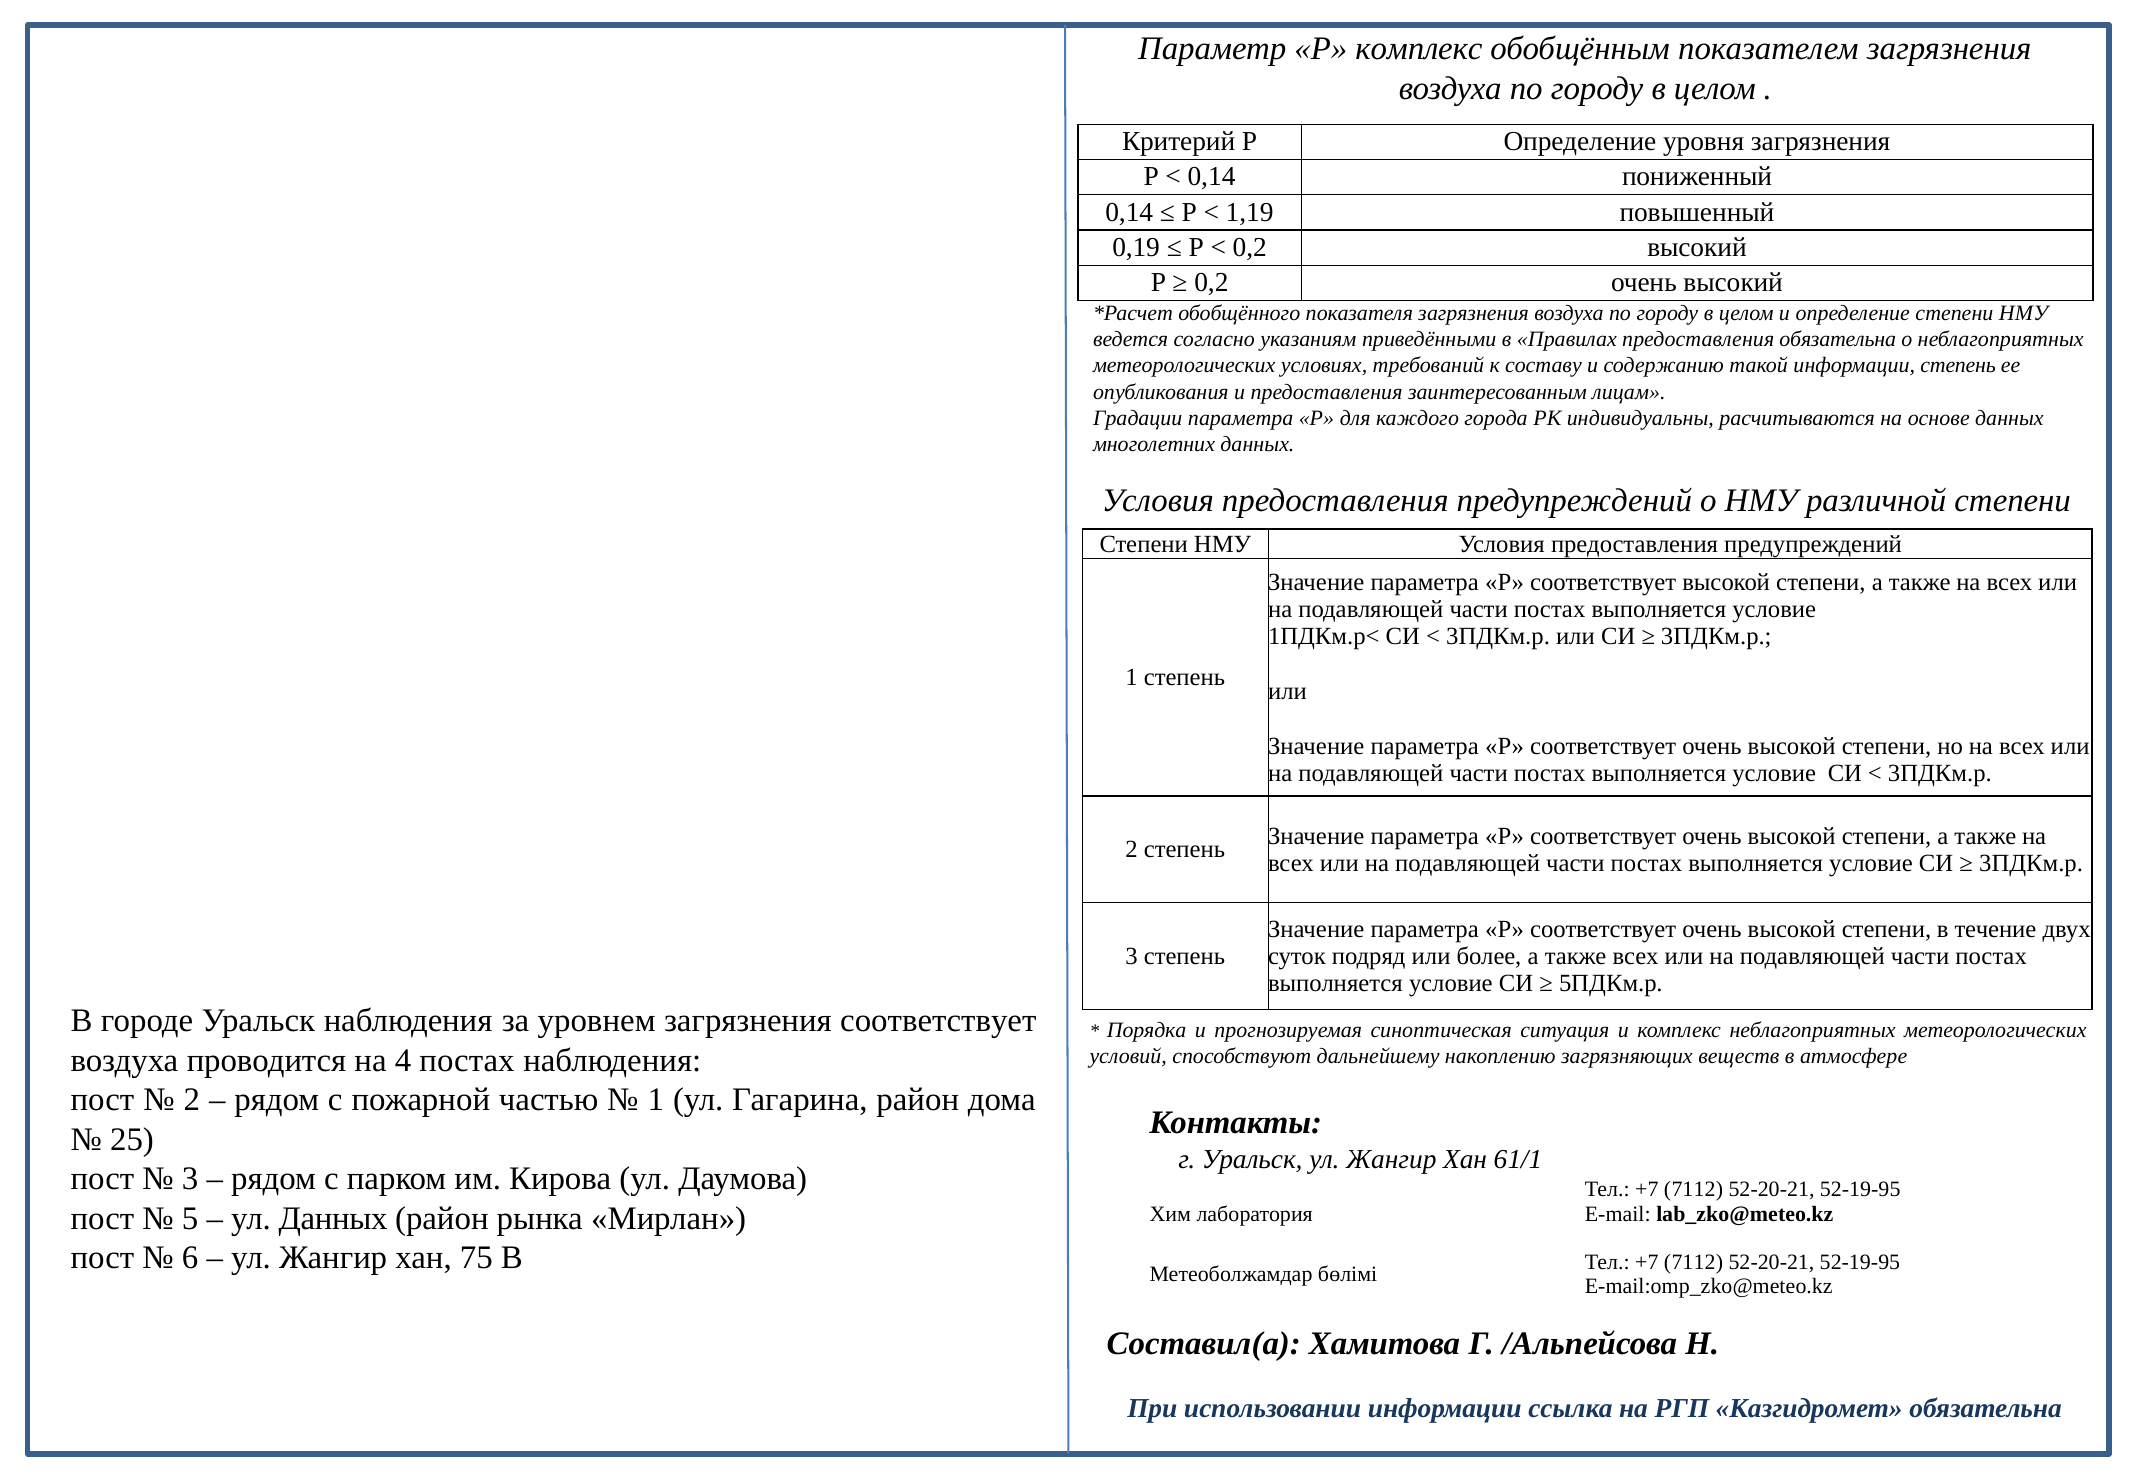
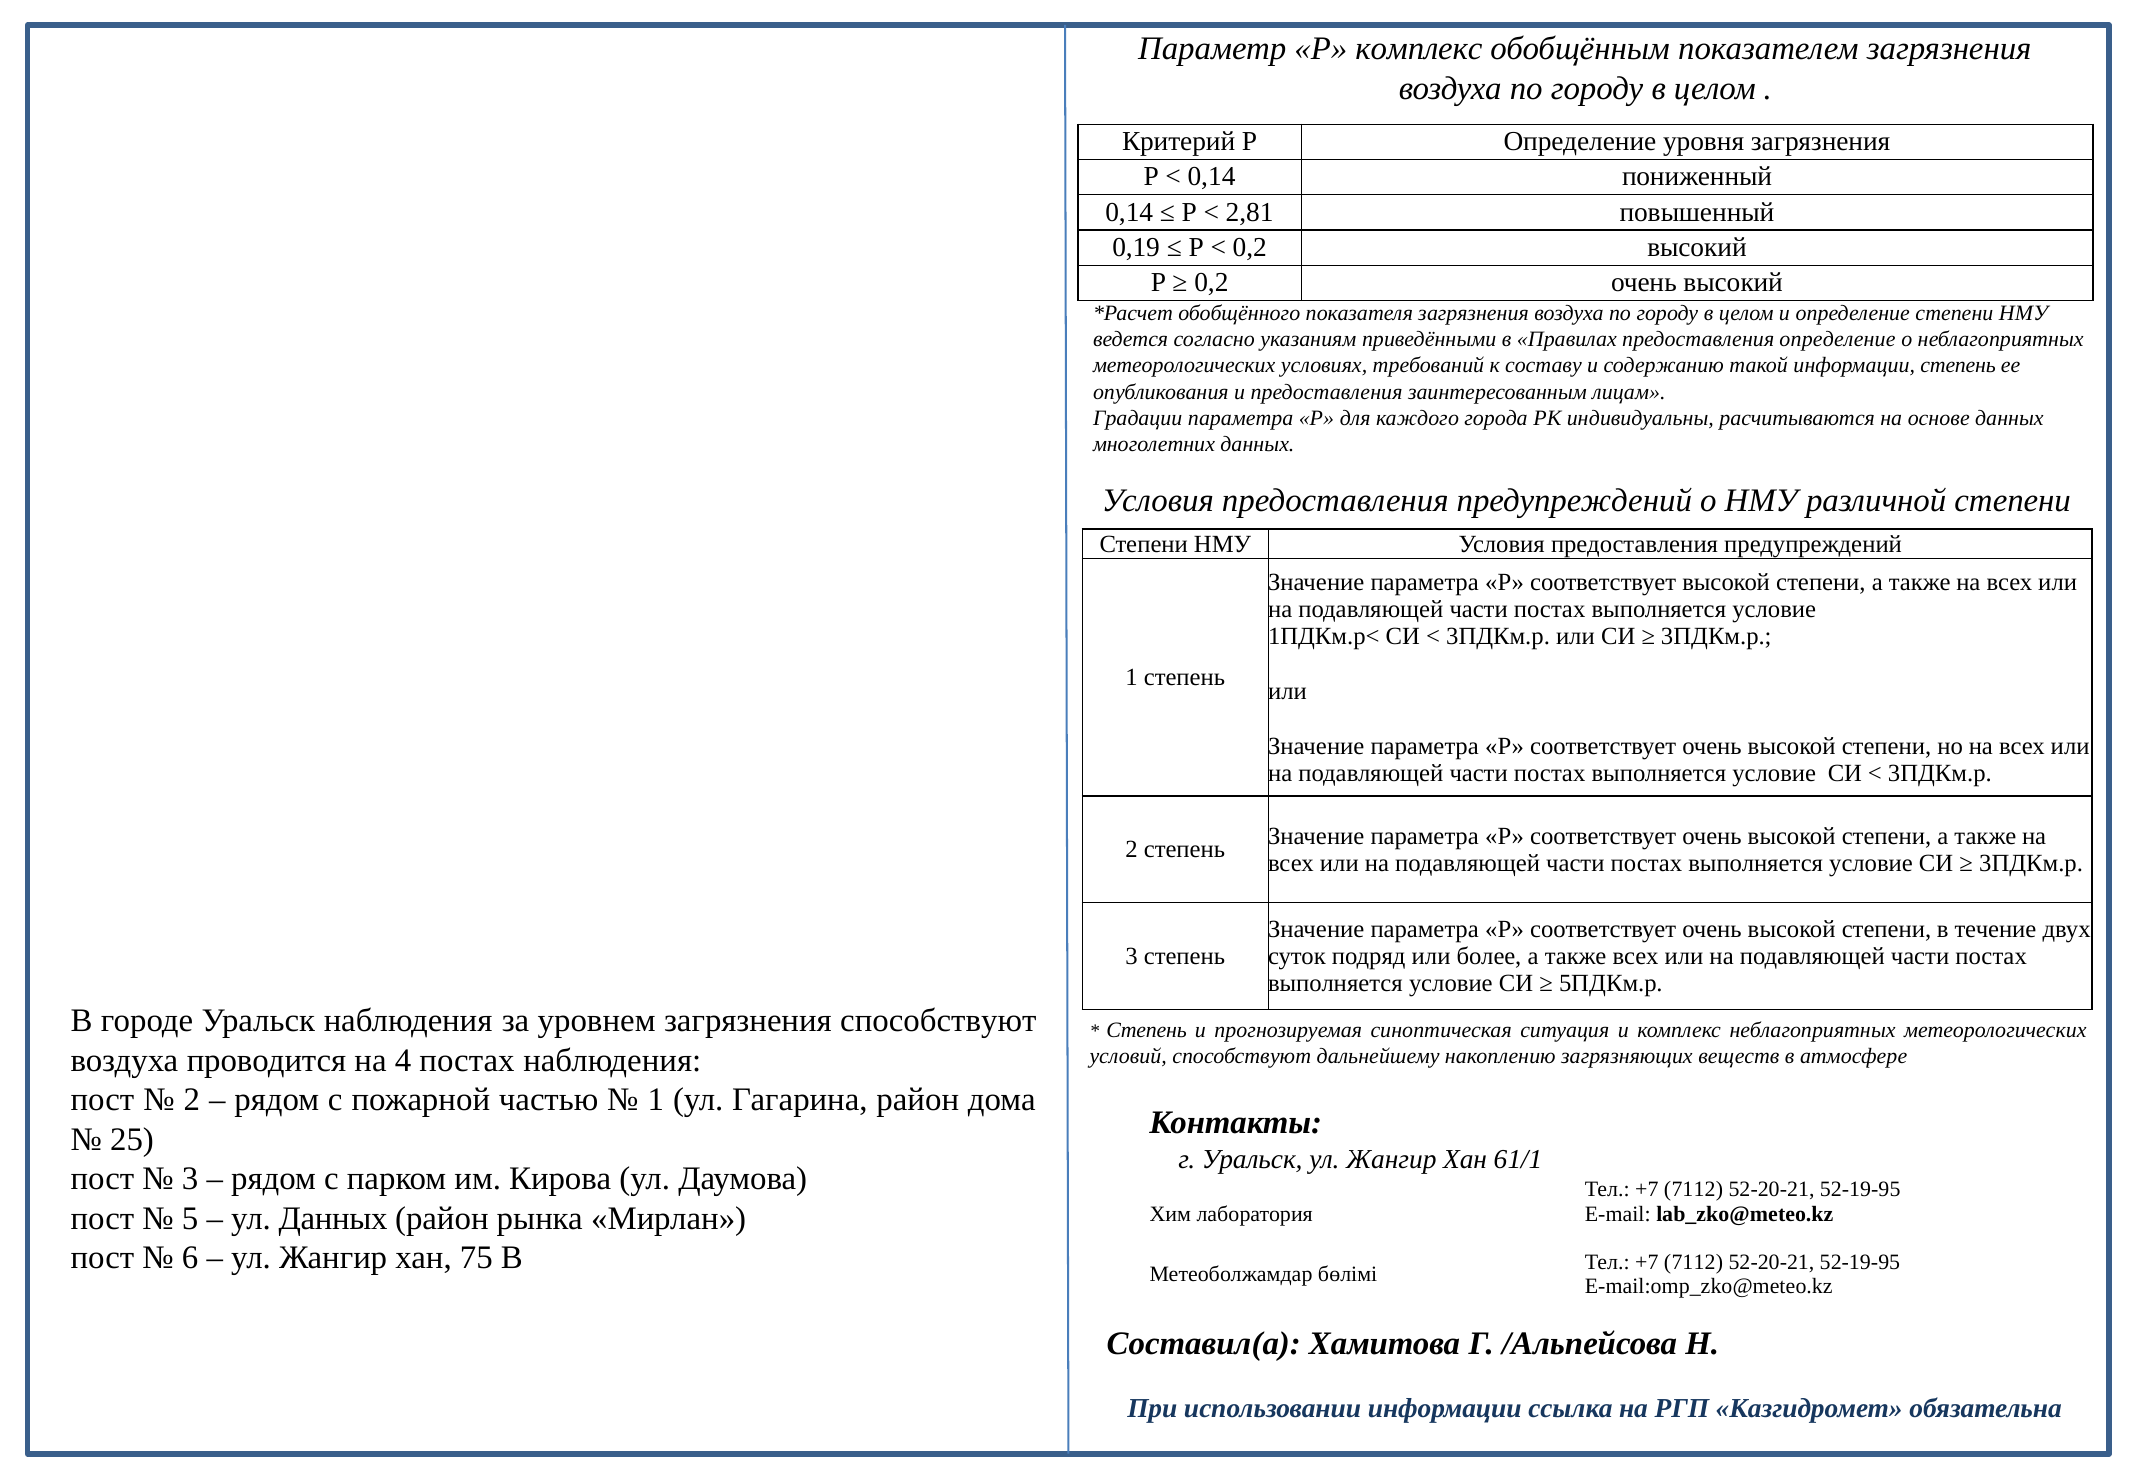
1,19: 1,19 -> 2,81 (1250, 212)
предоставления обязательна: обязательна -> определение (1838, 339)
загрязнения соответствует: соответствует -> способствуют (938, 1021)
Порядка: Порядка -> Степень (1147, 1030)
